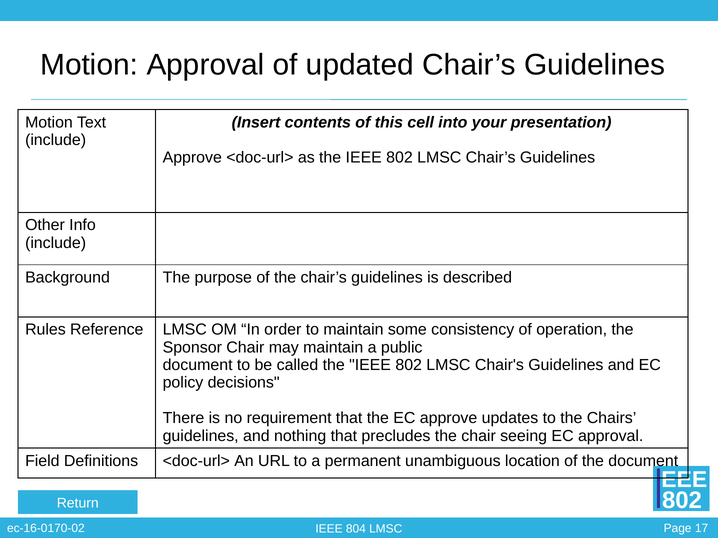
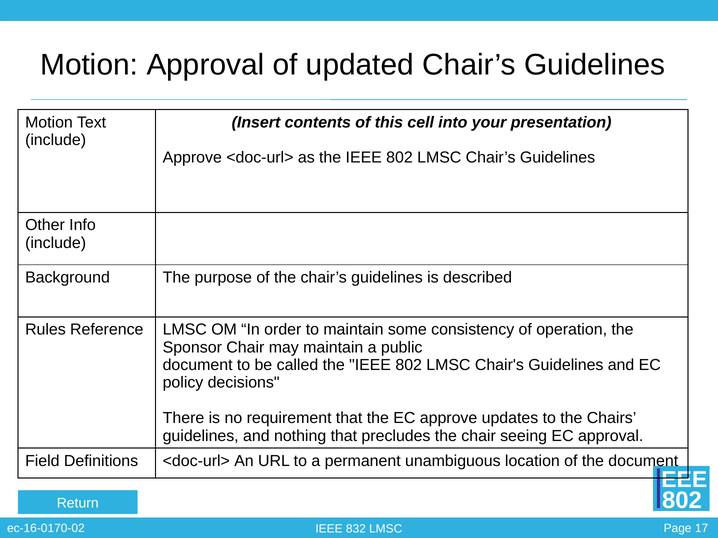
804: 804 -> 832 (356, 529)
